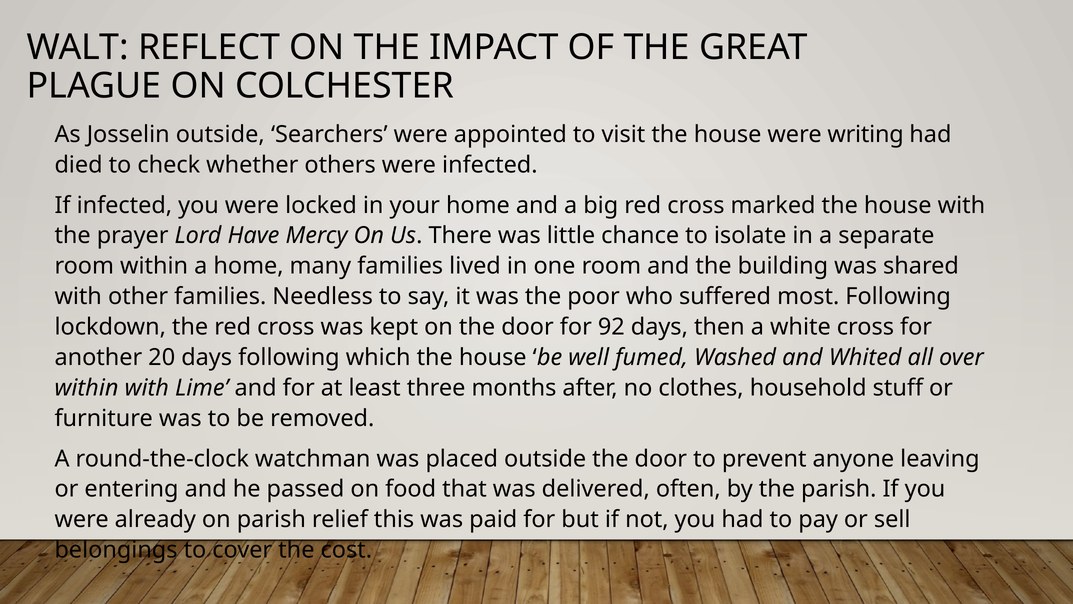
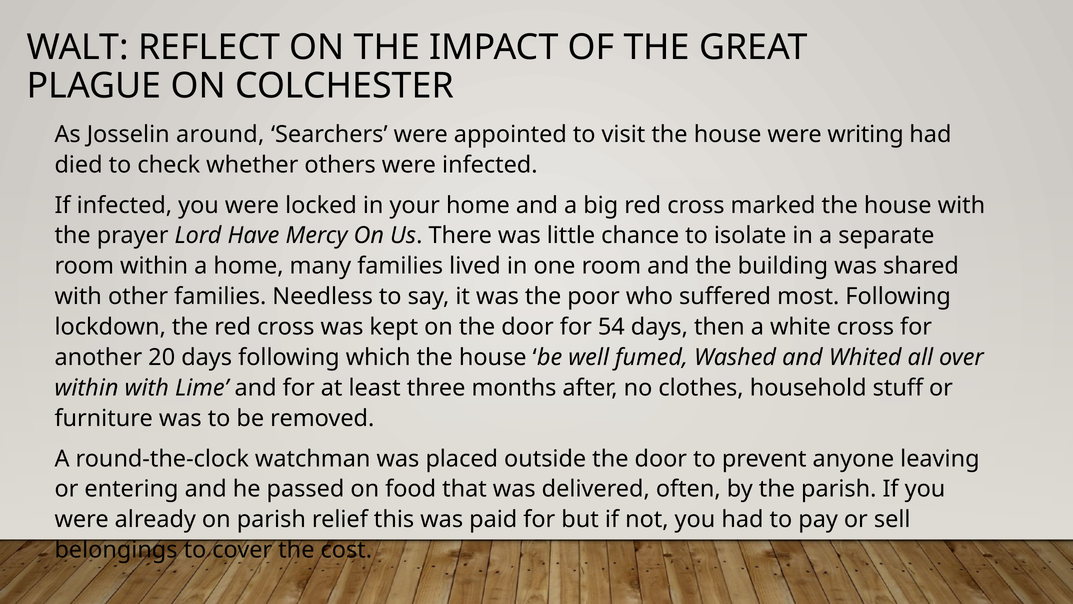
Josselin outside: outside -> around (220, 134)
92: 92 -> 54 (611, 327)
